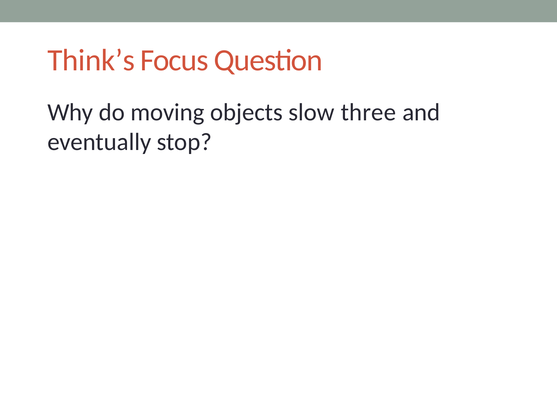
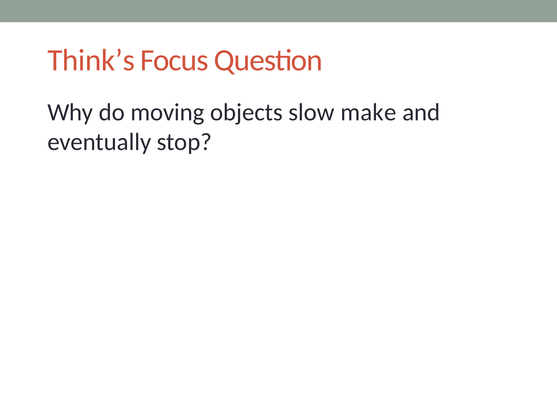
three: three -> make (368, 112)
